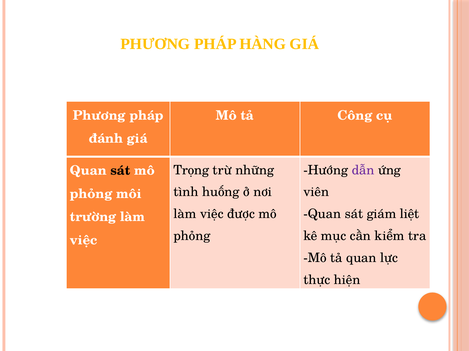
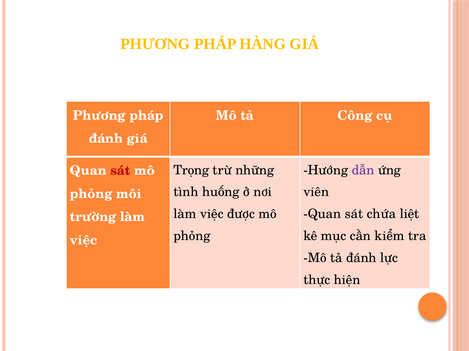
sát colour: black -> red (120, 171)
giám: giám -> chứa (381, 214)
tả quan: quan -> đánh (361, 258)
